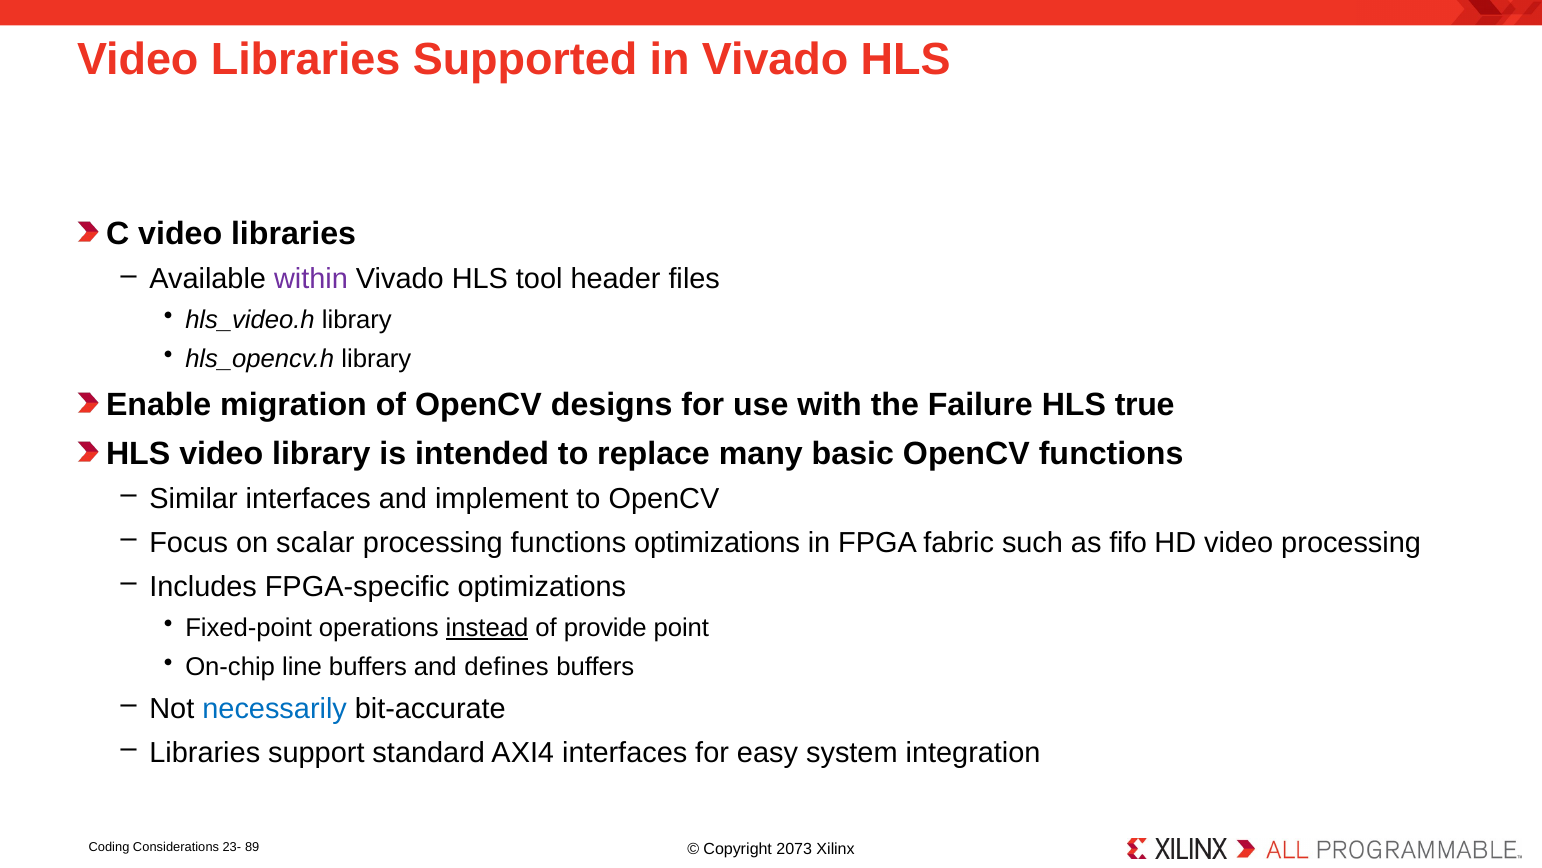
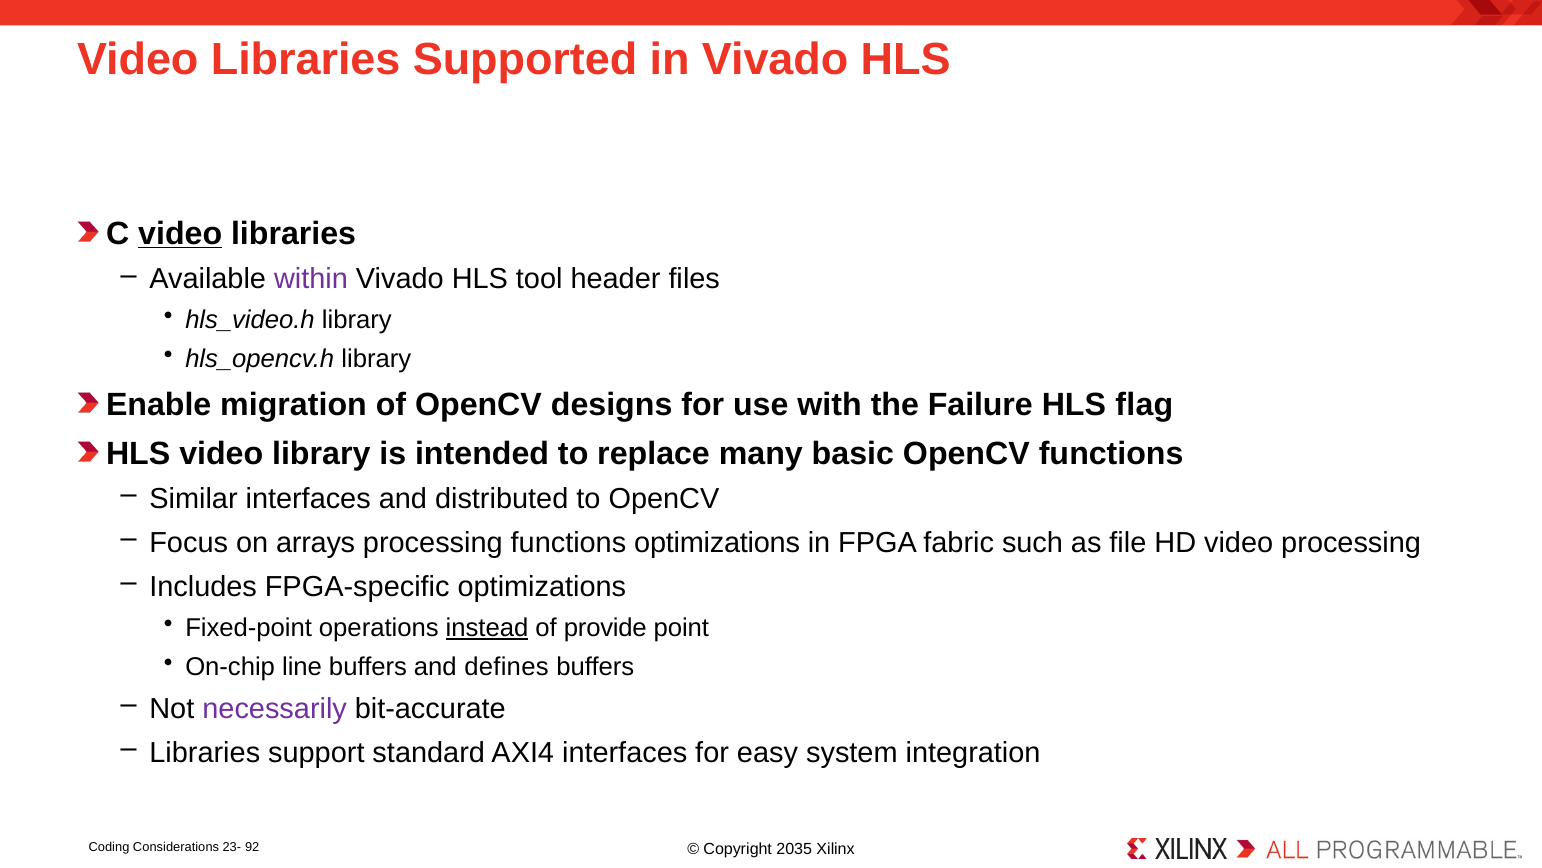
video underline: none -> present (180, 234)
true: true -> flag (1144, 404)
implement: implement -> distributed (502, 499)
scalar: scalar -> arrays (316, 543)
fifo: fifo -> file (1128, 543)
necessarily colour: blue -> purple (275, 709)
89: 89 -> 92 (252, 846)
2073: 2073 -> 2035 (794, 849)
